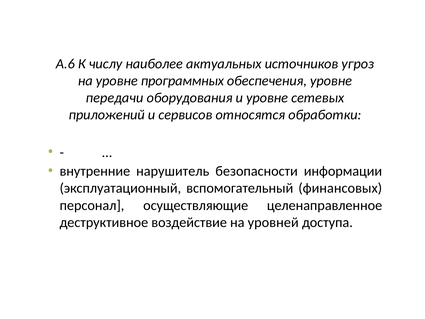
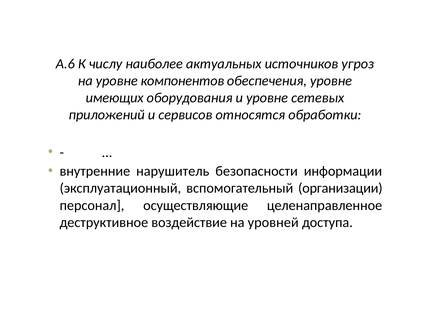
программных: программных -> компонентов (182, 81)
передачи: передачи -> имеющих (115, 98)
финансовых: финансовых -> организации (340, 188)
